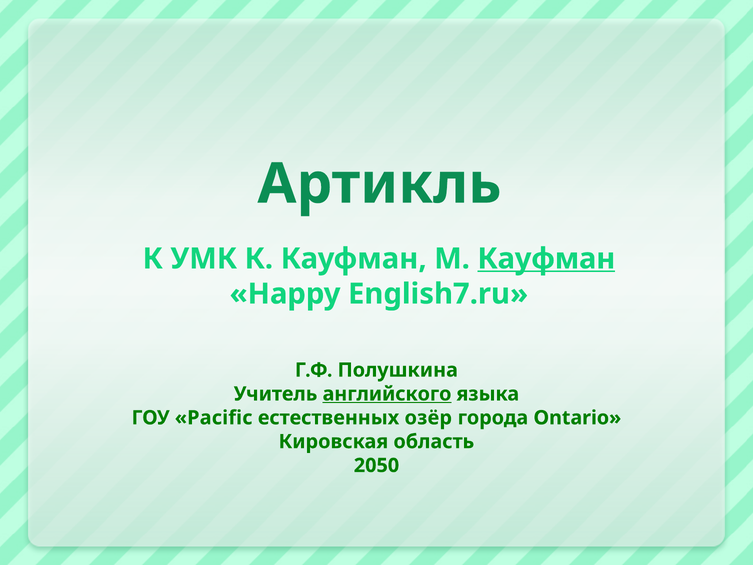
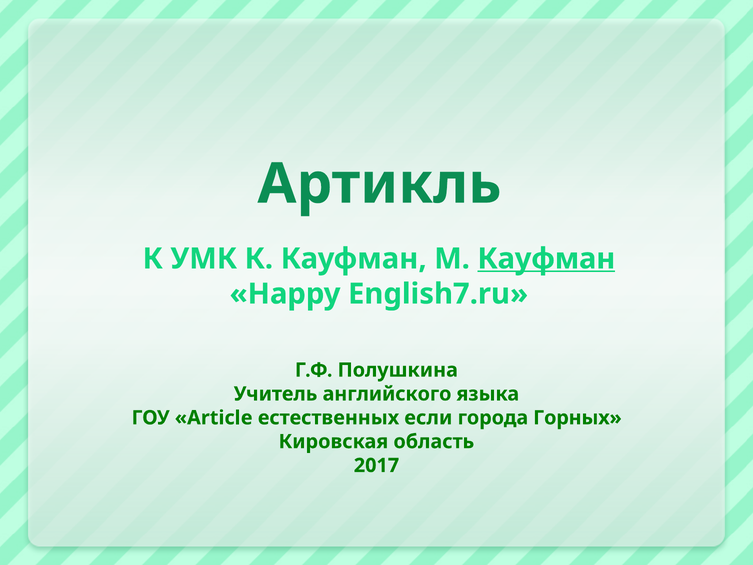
английского underline: present -> none (387, 394)
Pacific: Pacific -> Article (214, 418)
озёр: озёр -> если (428, 418)
Ontario: Ontario -> Горных (577, 418)
2050: 2050 -> 2017 (376, 465)
